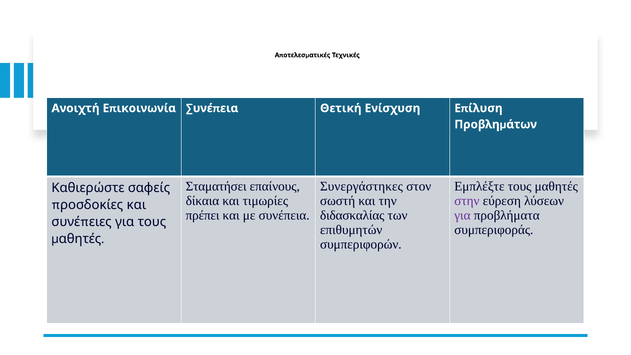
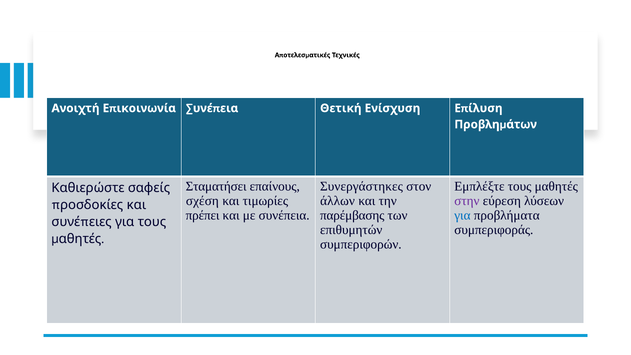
δίκαια: δίκαια -> σχέση (202, 201)
σωστή: σωστή -> άλλων (338, 201)
διδασκαλίας: διδασκαλίας -> παρέμβασης (352, 215)
για colour: purple -> blue (462, 215)
